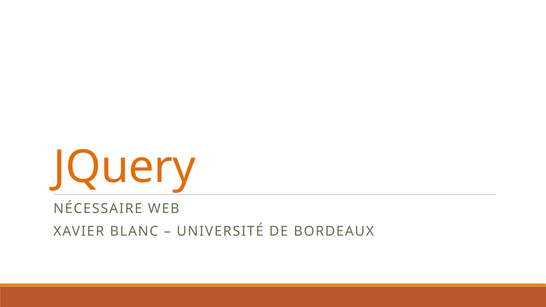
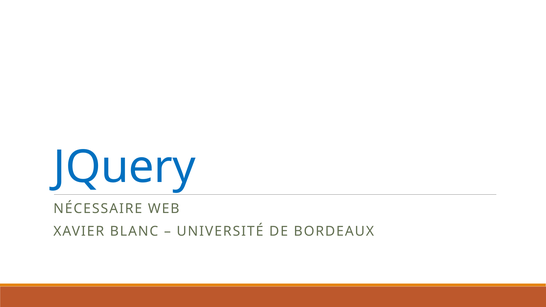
JQuery colour: orange -> blue (124, 167)
